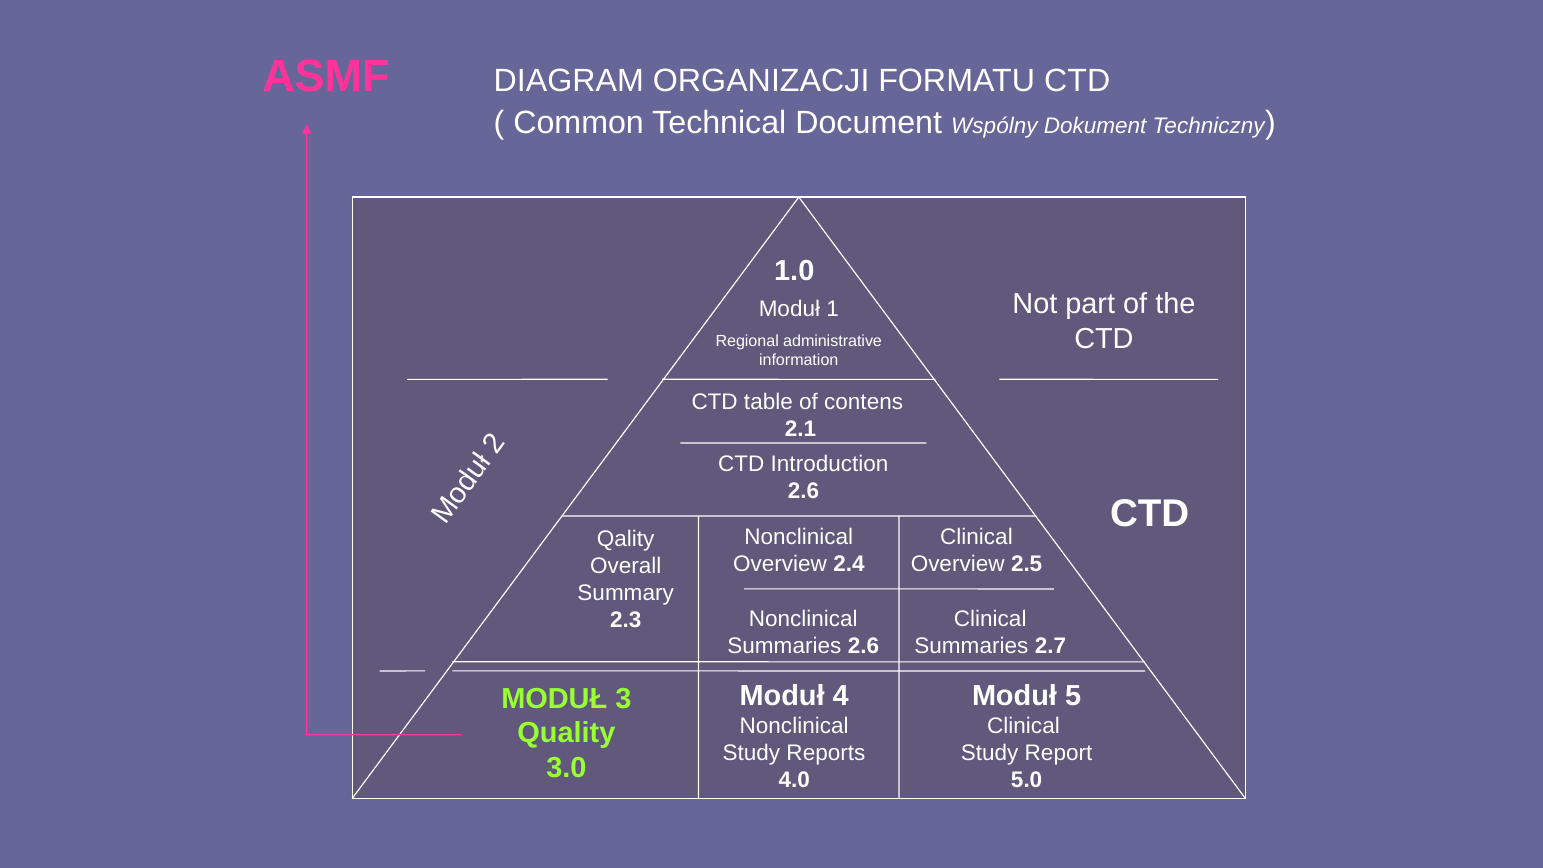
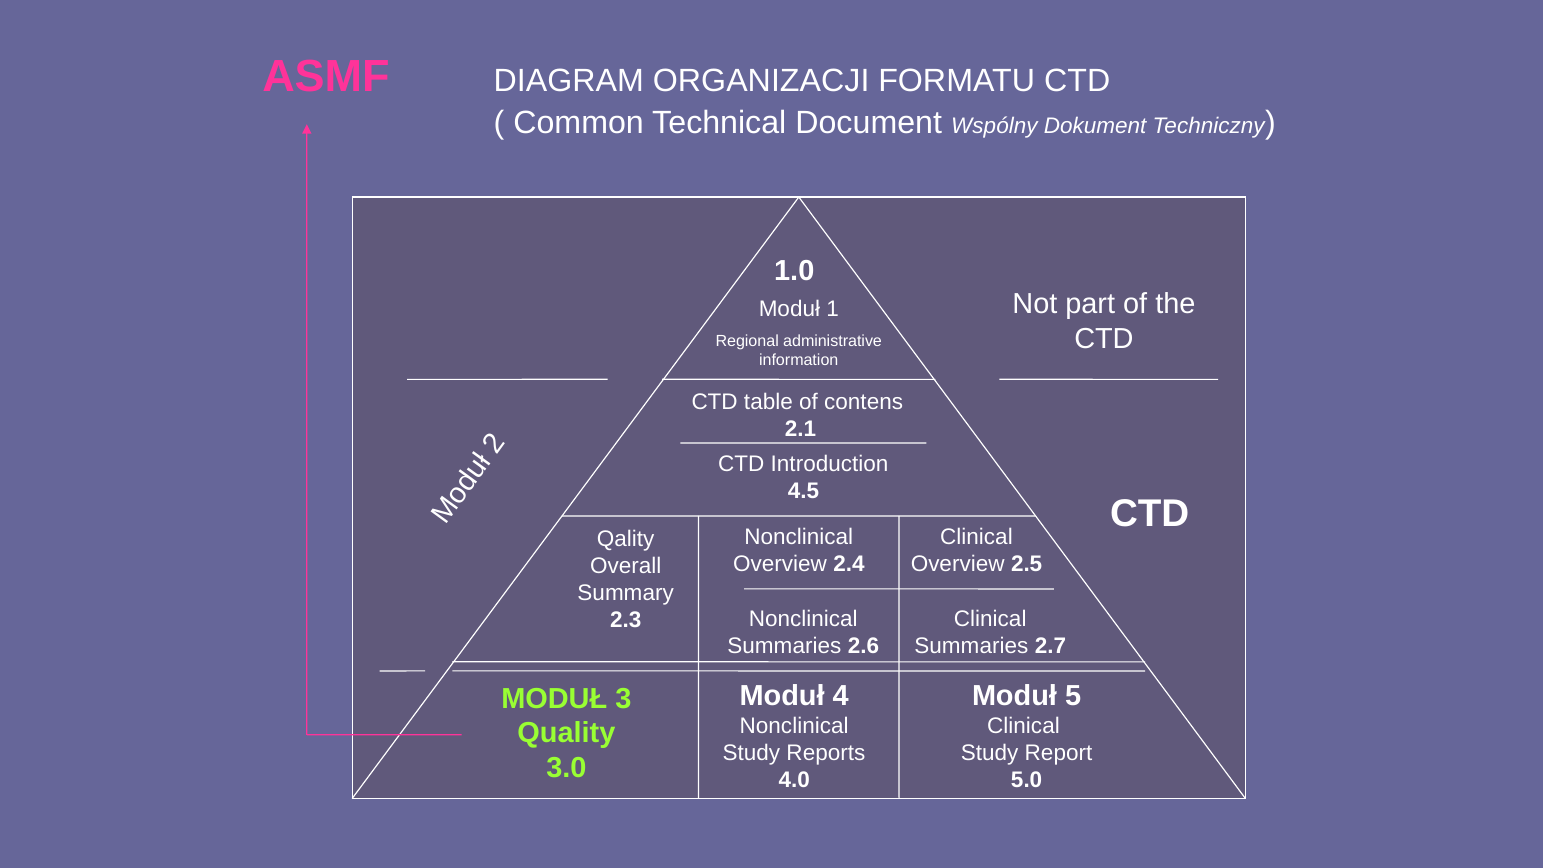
2.6: 2.6 -> 4.5 (803, 491)
